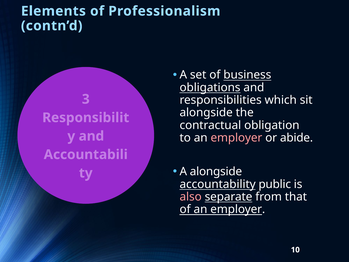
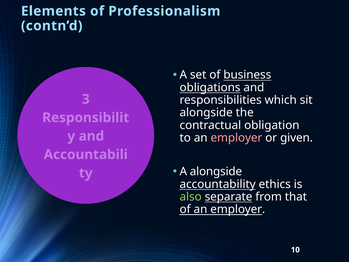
abide: abide -> given (296, 138)
public: public -> ethics (275, 184)
also colour: pink -> light green (191, 197)
